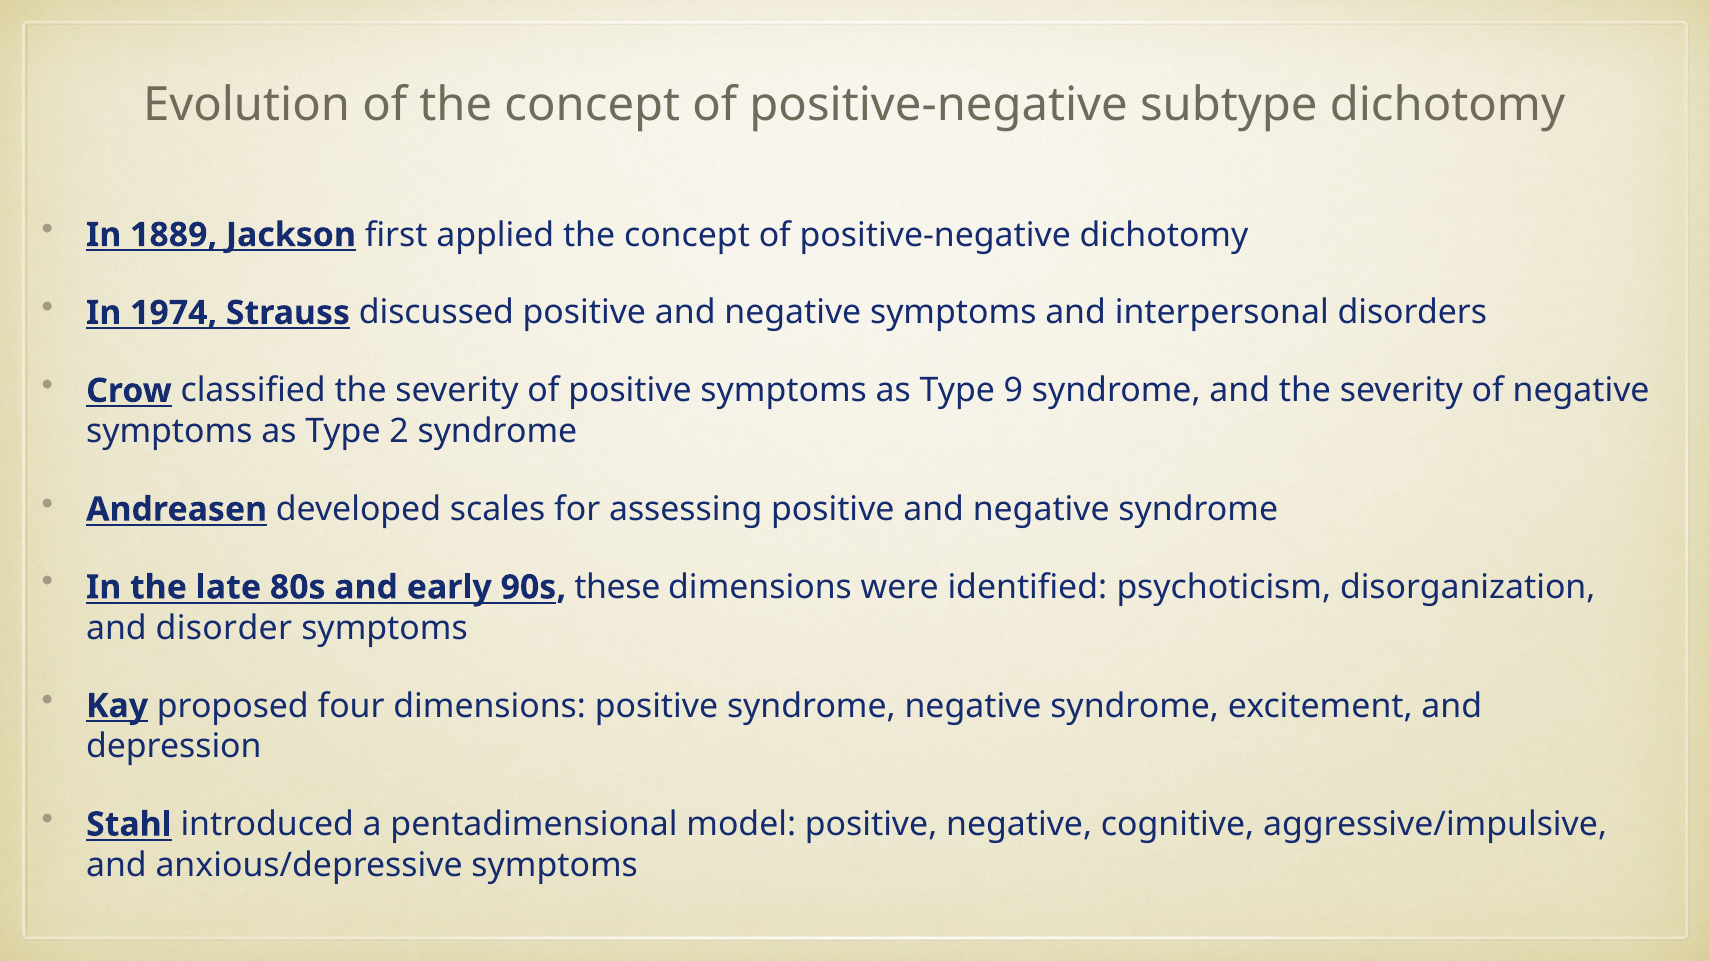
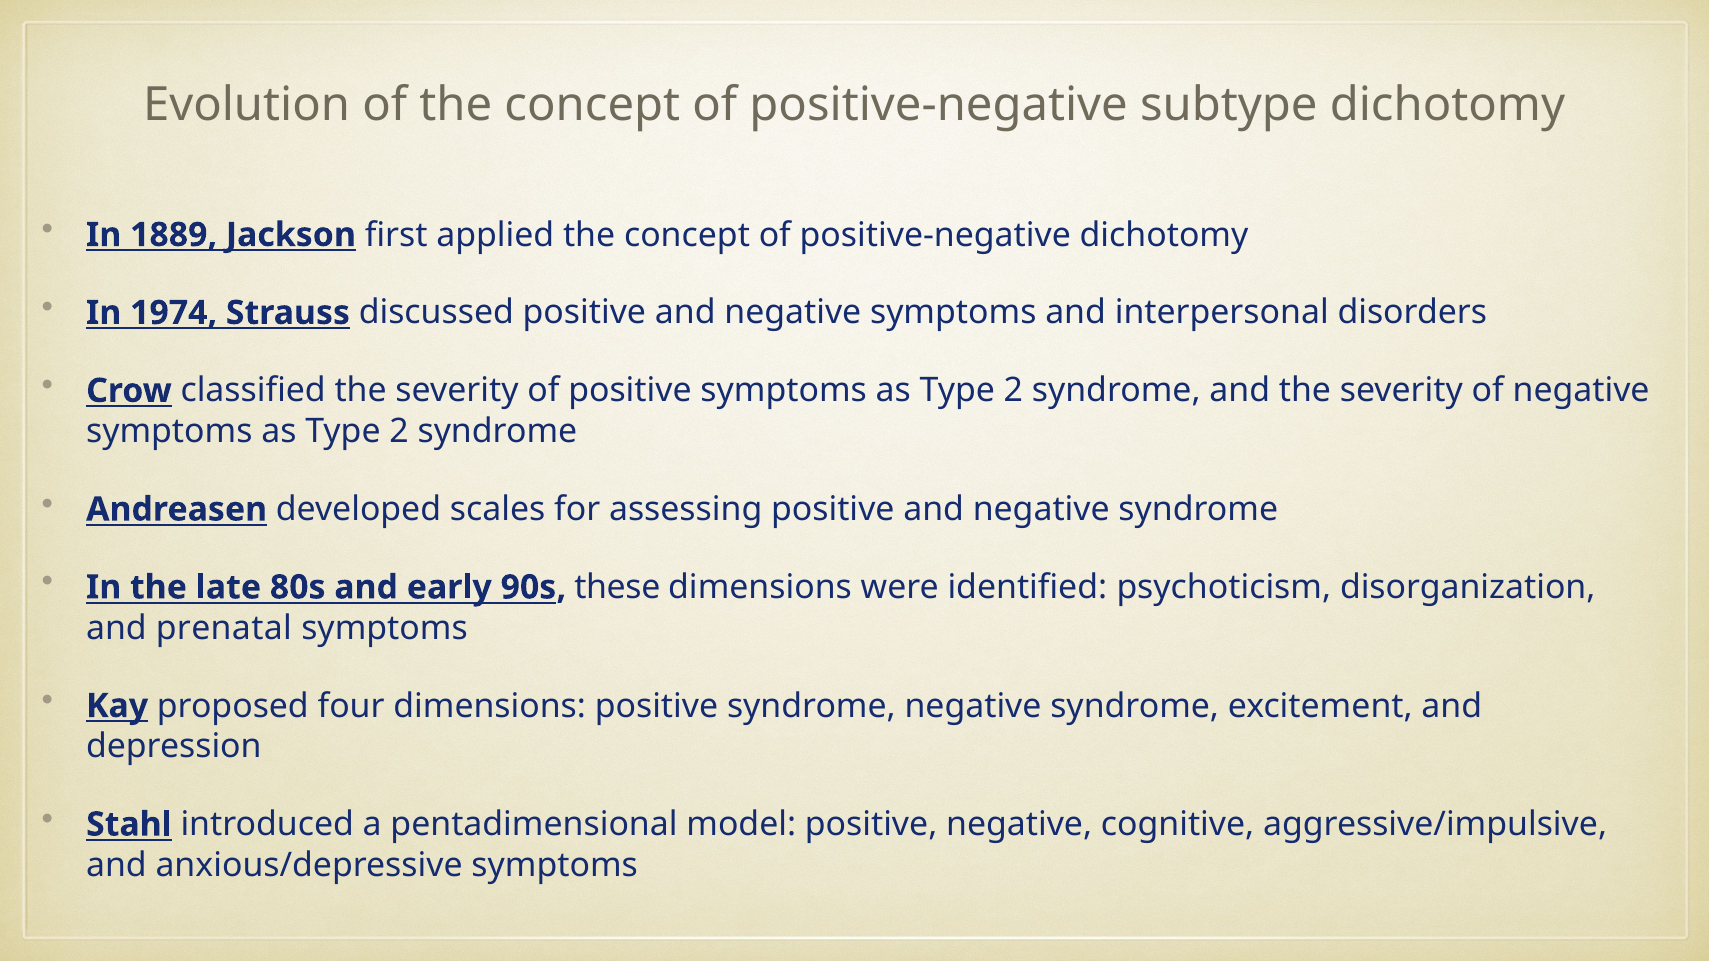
9: 9 -> 2 (1013, 391)
disorder: disorder -> prenatal (224, 628)
